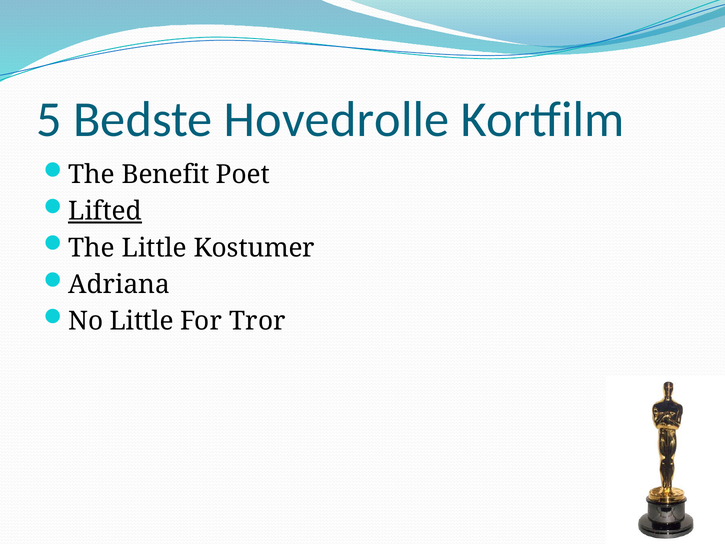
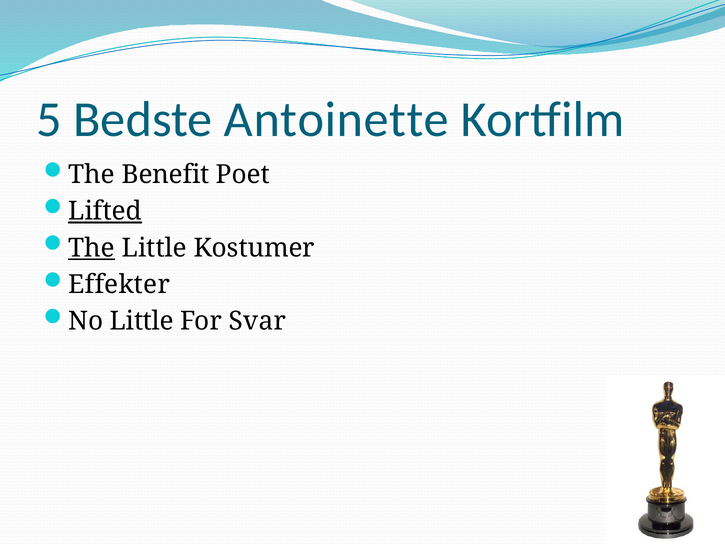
Hovedrolle: Hovedrolle -> Antoinette (336, 120)
The underline: none -> present (92, 248)
Adriana: Adriana -> Effekter (119, 284)
Tror: Tror -> Svar (257, 321)
